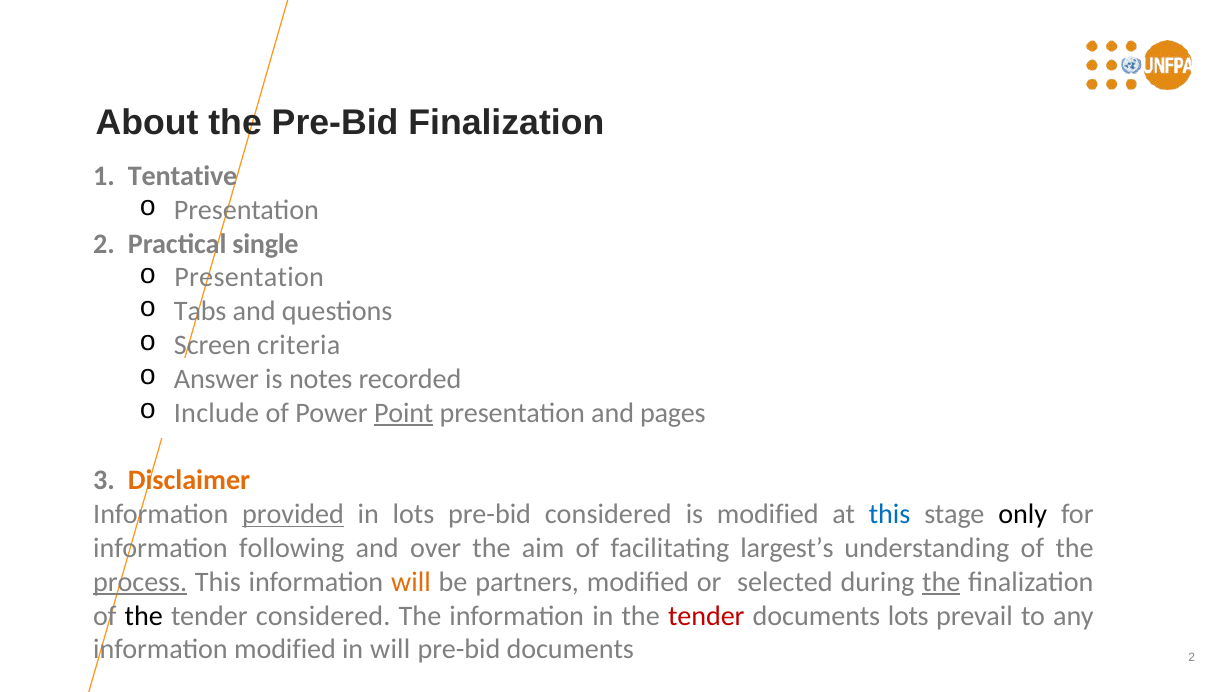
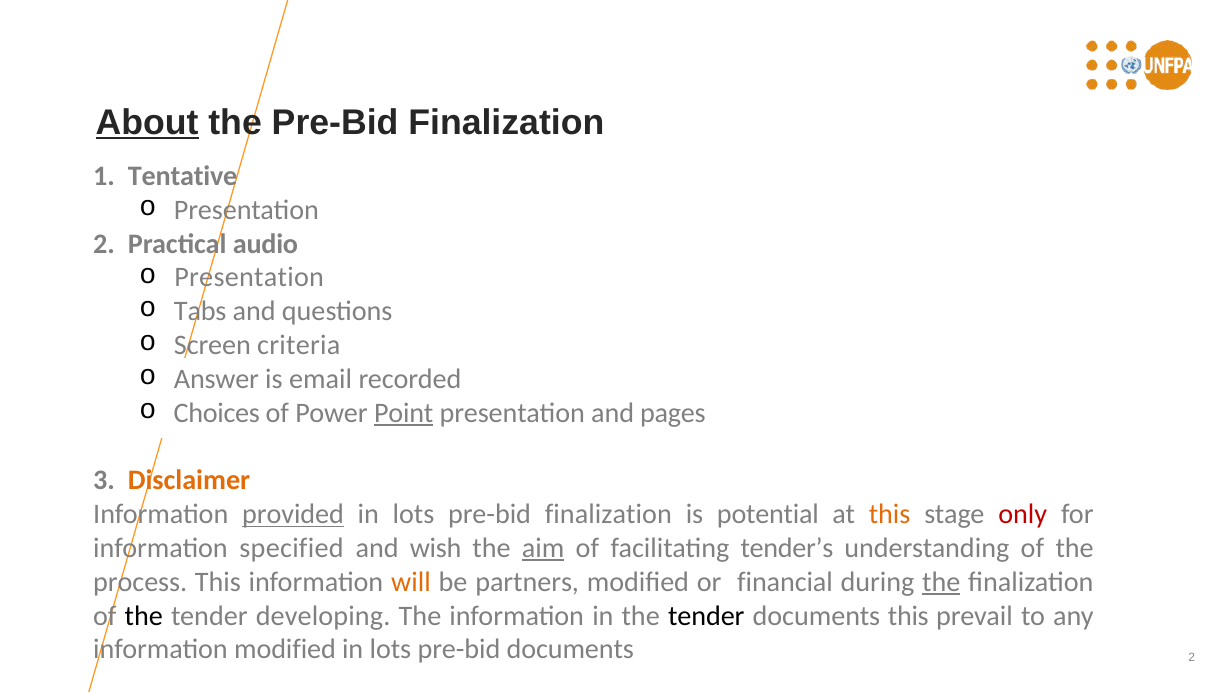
About underline: none -> present (147, 123)
single: single -> audio (266, 244)
notes: notes -> email (321, 379)
Include: Include -> Choices (217, 413)
considered: considered -> finalization (608, 514)
is modified: modified -> potential (768, 514)
this colour: blue -> orange (890, 514)
only colour: black -> red (1023, 514)
following: following -> specified (292, 548)
over: over -> wish (436, 548)
aim underline: none -> present (543, 548)
largest’s: largest’s -> tender’s (787, 548)
process underline: present -> none (140, 582)
selected: selected -> financial (785, 582)
tender considered: considered -> developing (323, 616)
tender colour: red -> black (706, 616)
documents lots: lots -> this (908, 616)
will: will -> lots (390, 650)
